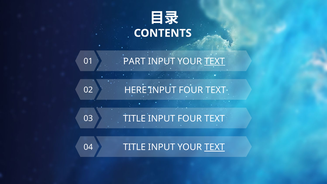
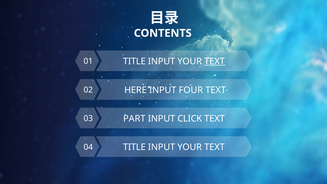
PART: PART -> TITLE (134, 61)
TITLE: TITLE -> PART (134, 119)
FOUR: FOUR -> CLICK (190, 119)
TEXT underline: present -> none (215, 147)
